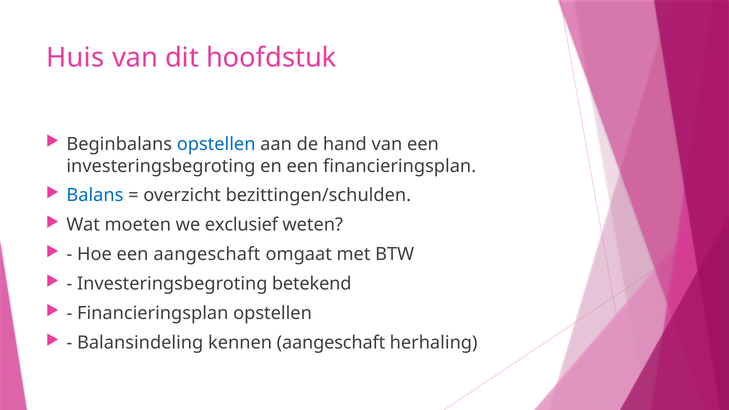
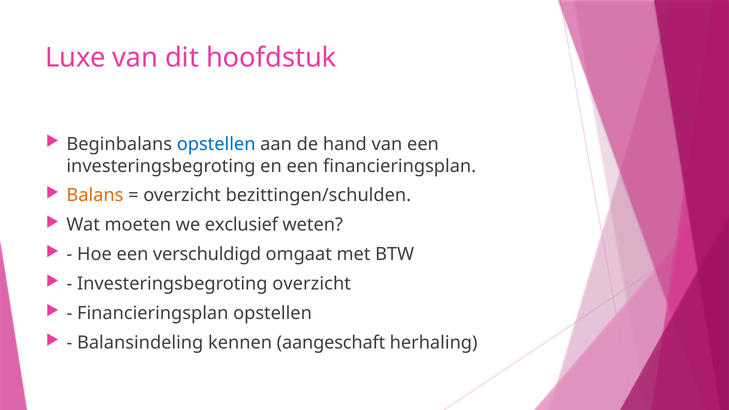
Huis: Huis -> Luxe (76, 57)
Balans colour: blue -> orange (95, 195)
een aangeschaft: aangeschaft -> verschuldigd (207, 254)
Investeringsbegroting betekend: betekend -> overzicht (312, 284)
